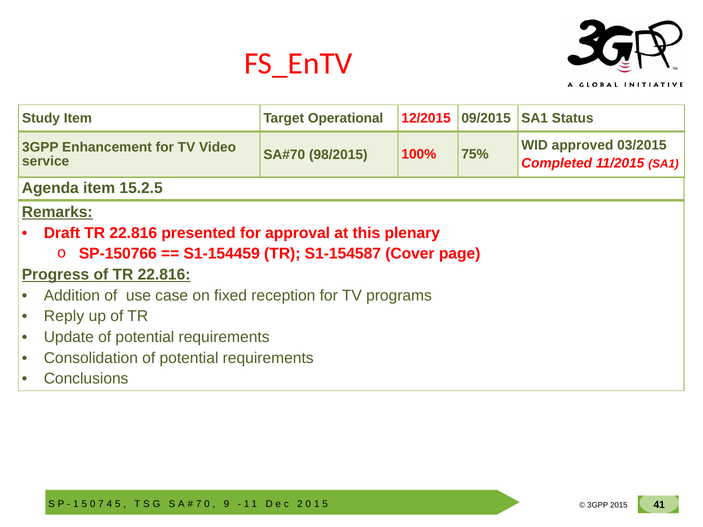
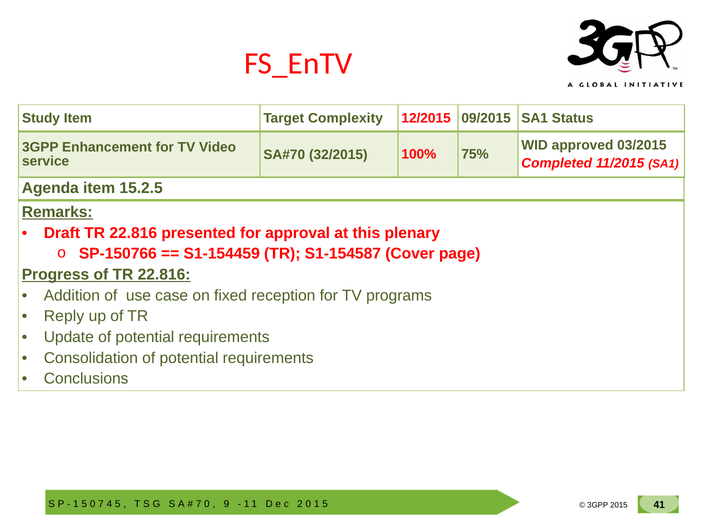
Operational: Operational -> Complexity (346, 118)
98/2015: 98/2015 -> 32/2015 (338, 155)
